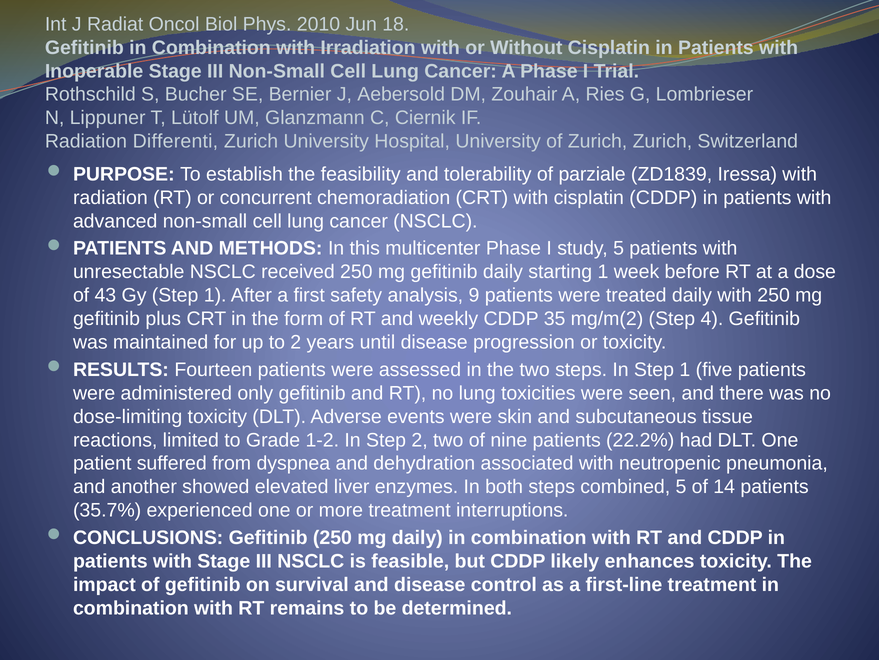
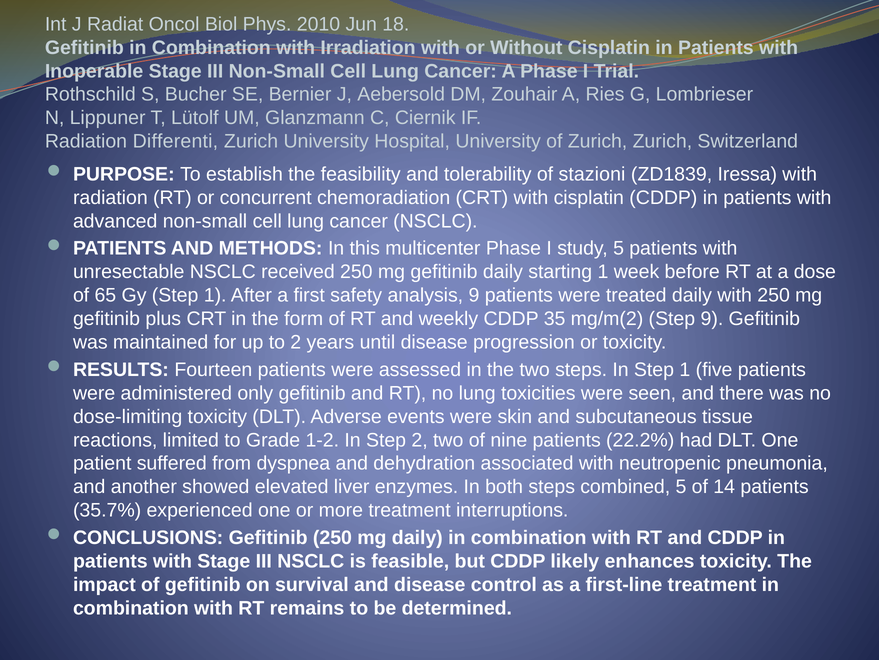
parziale: parziale -> stazioni (592, 174)
43: 43 -> 65 (105, 295)
Step 4: 4 -> 9 (712, 319)
